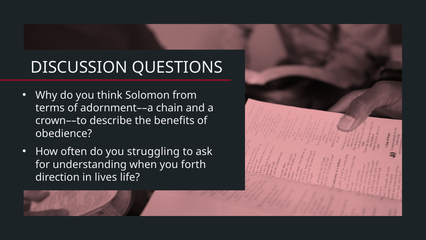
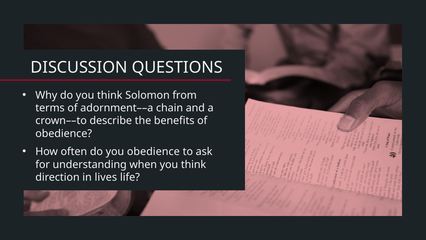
you struggling: struggling -> obedience (153, 151)
when you forth: forth -> think (194, 164)
